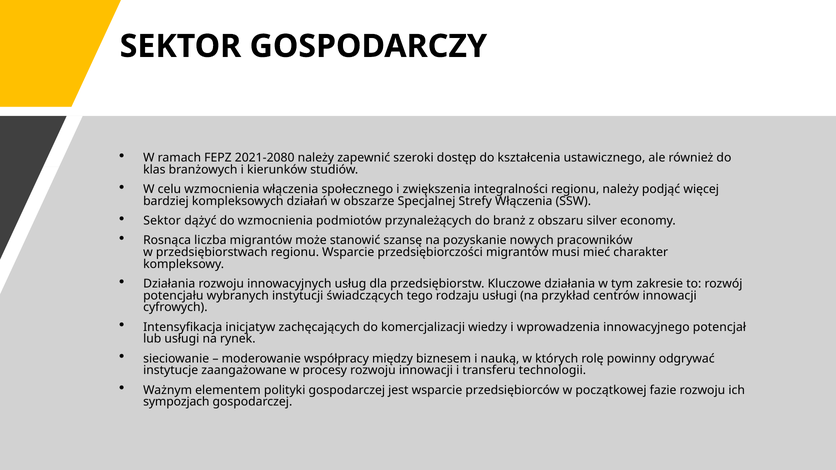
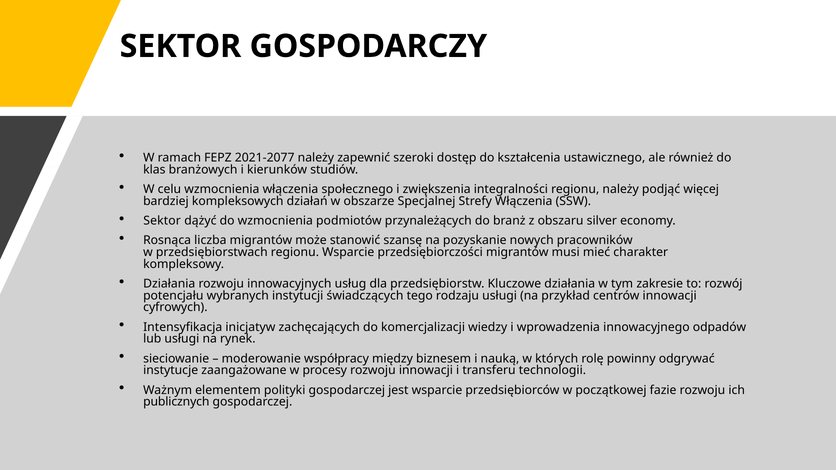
2021-2080: 2021-2080 -> 2021-2077 (265, 158)
potencjał: potencjał -> odpadów (720, 327)
sympozjach: sympozjach -> publicznych (176, 402)
